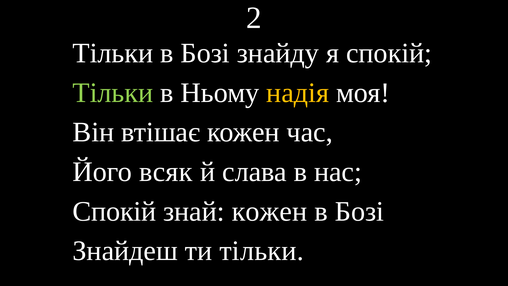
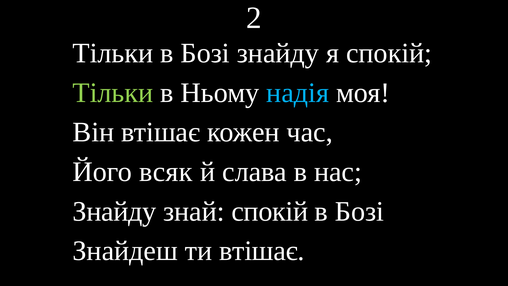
надія colour: yellow -> light blue (298, 93)
Спокій: Спокій -> Знайду (114, 211)
знай кожен: кожен -> спокій (270, 211)
ти тільки: тільки -> втішає (262, 251)
